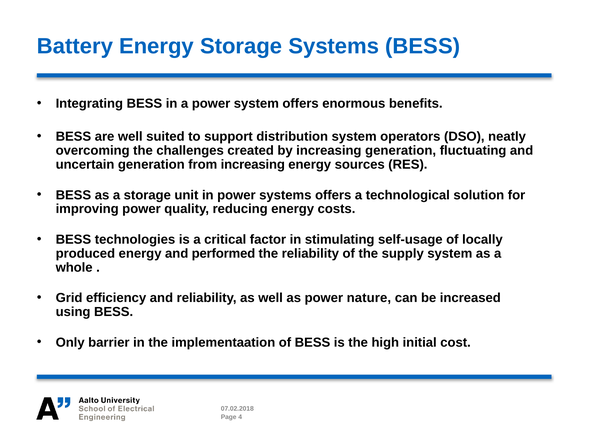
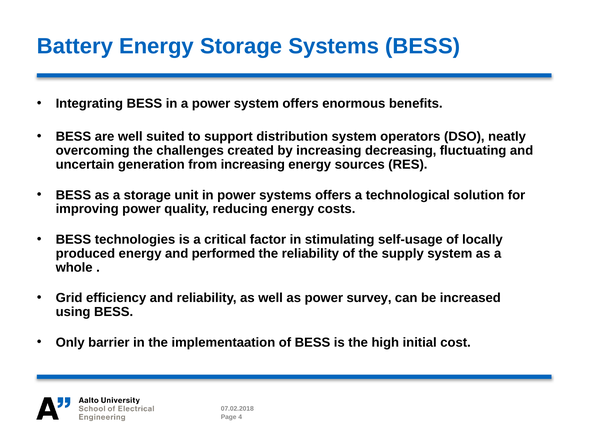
increasing generation: generation -> decreasing (401, 151)
nature: nature -> survey (369, 298)
